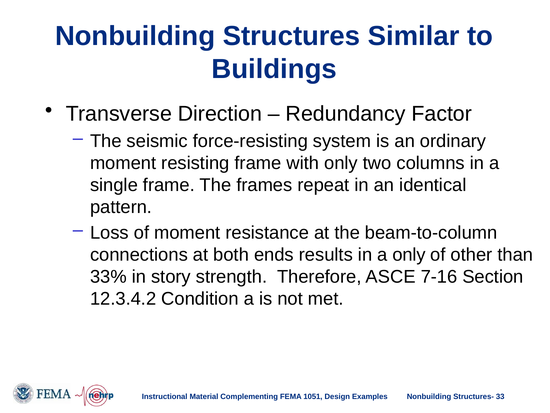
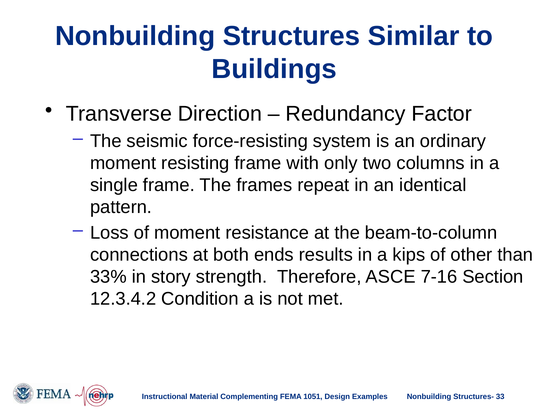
a only: only -> kips (409, 255)
